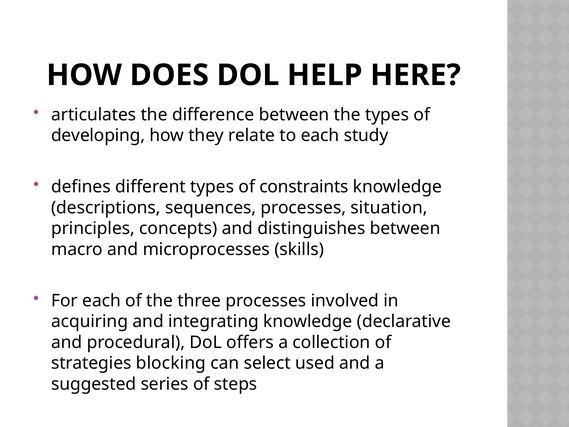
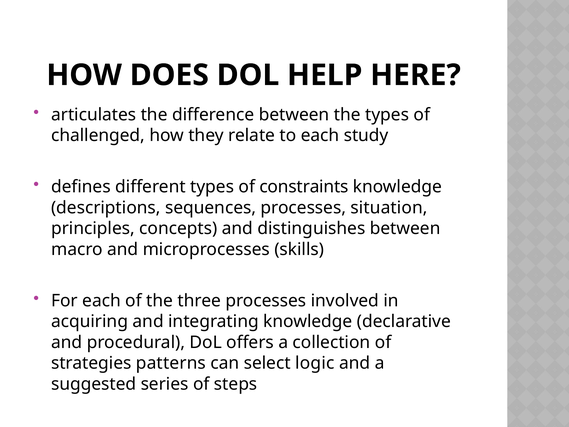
developing: developing -> challenged (98, 135)
blocking: blocking -> patterns (171, 363)
used: used -> logic (315, 363)
